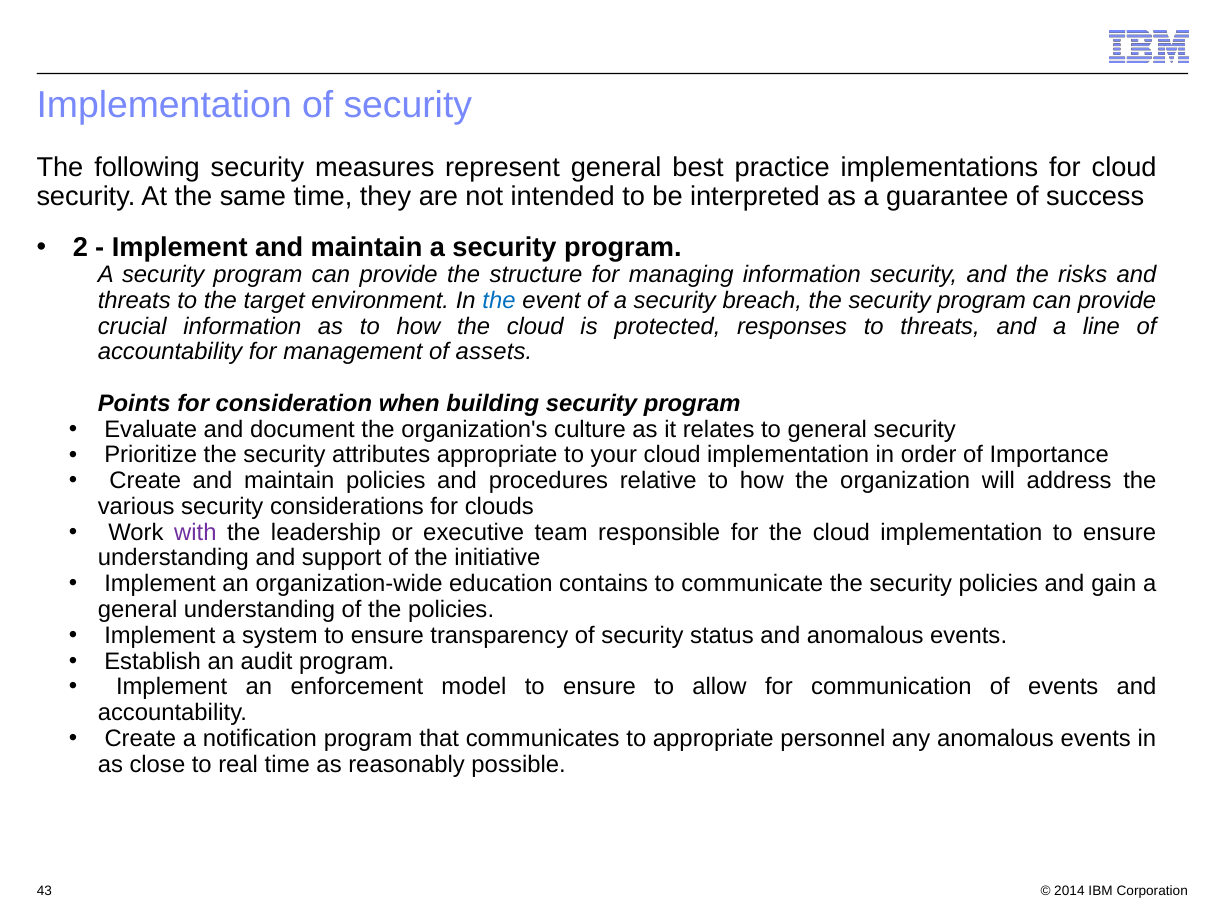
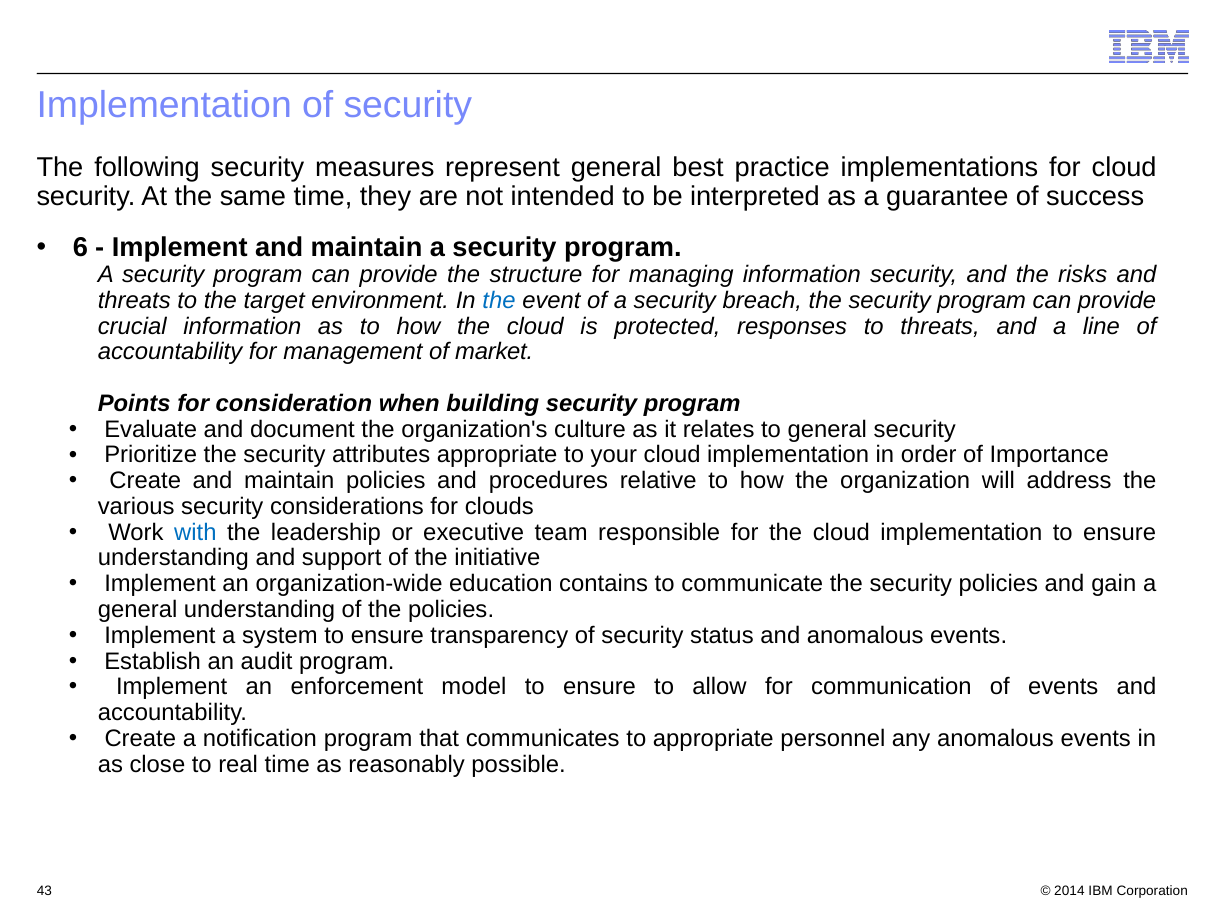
2: 2 -> 6 (80, 247)
assets: assets -> market (494, 352)
with colour: purple -> blue (195, 532)
